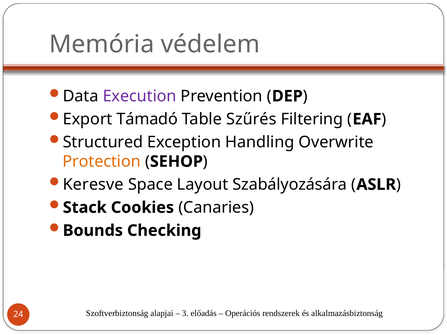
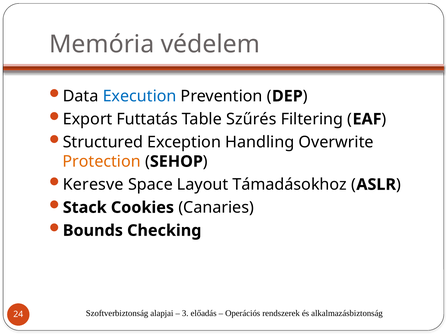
Execution colour: purple -> blue (140, 96)
Támadó: Támadó -> Futtatás (147, 119)
Szabályozására: Szabályozására -> Támadásokhoz (290, 185)
